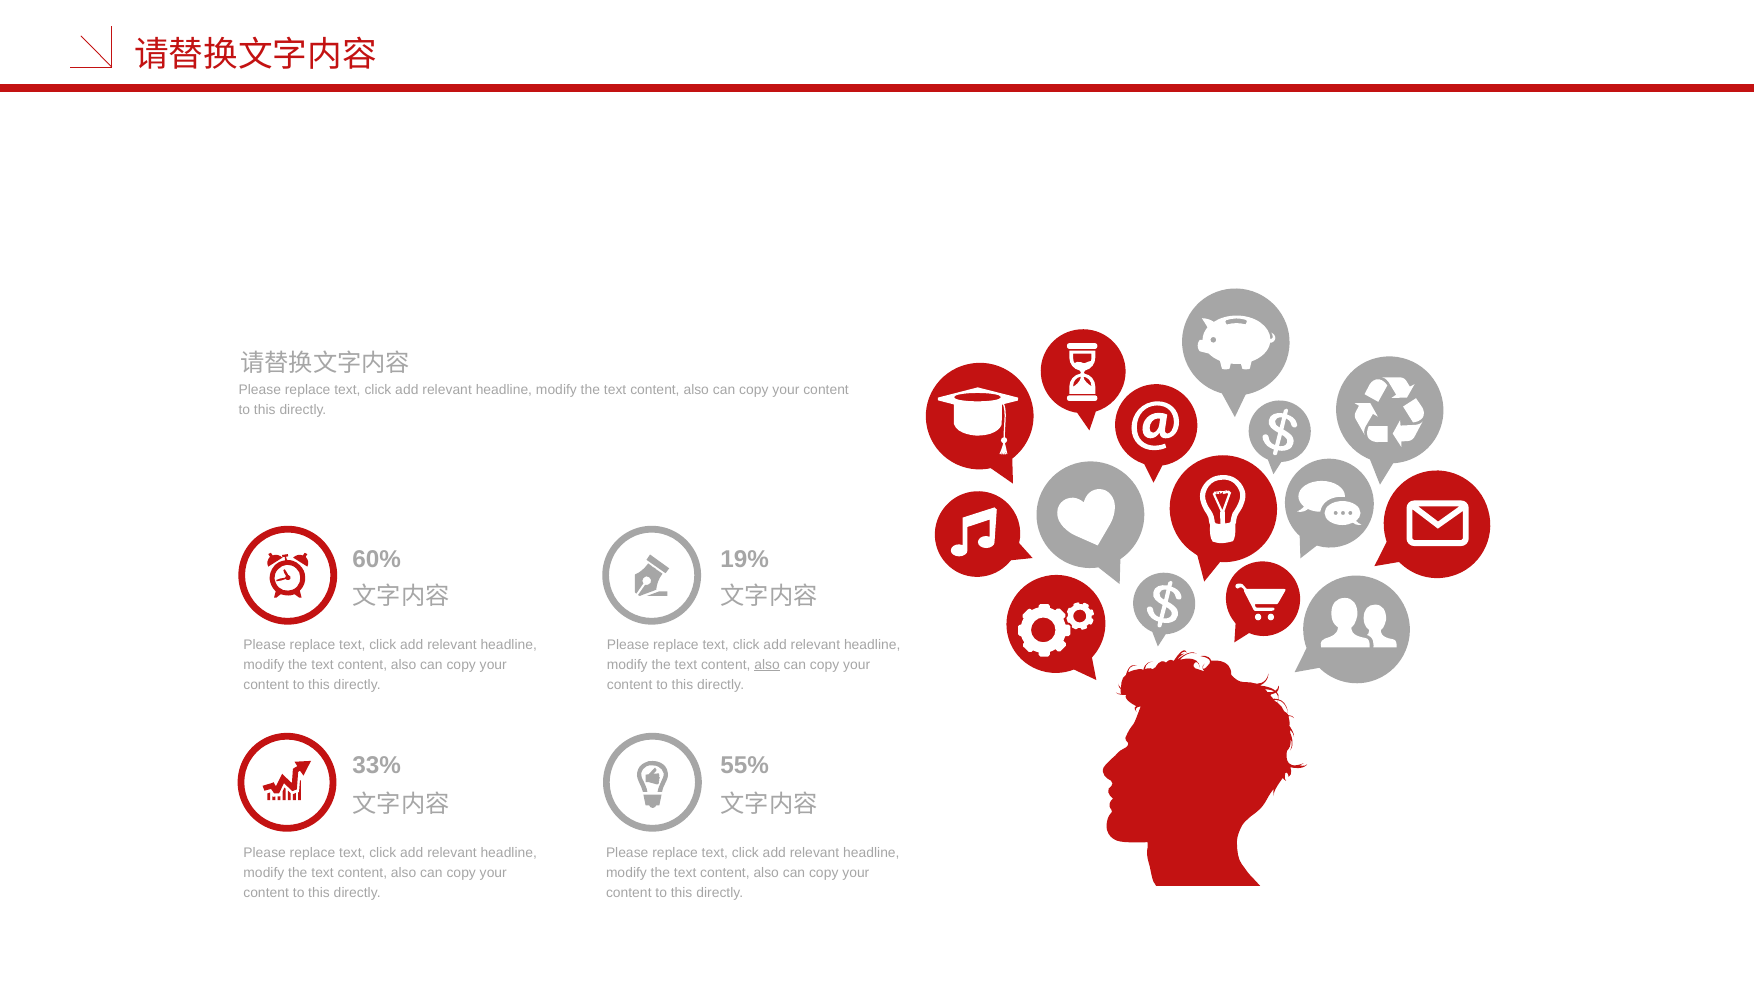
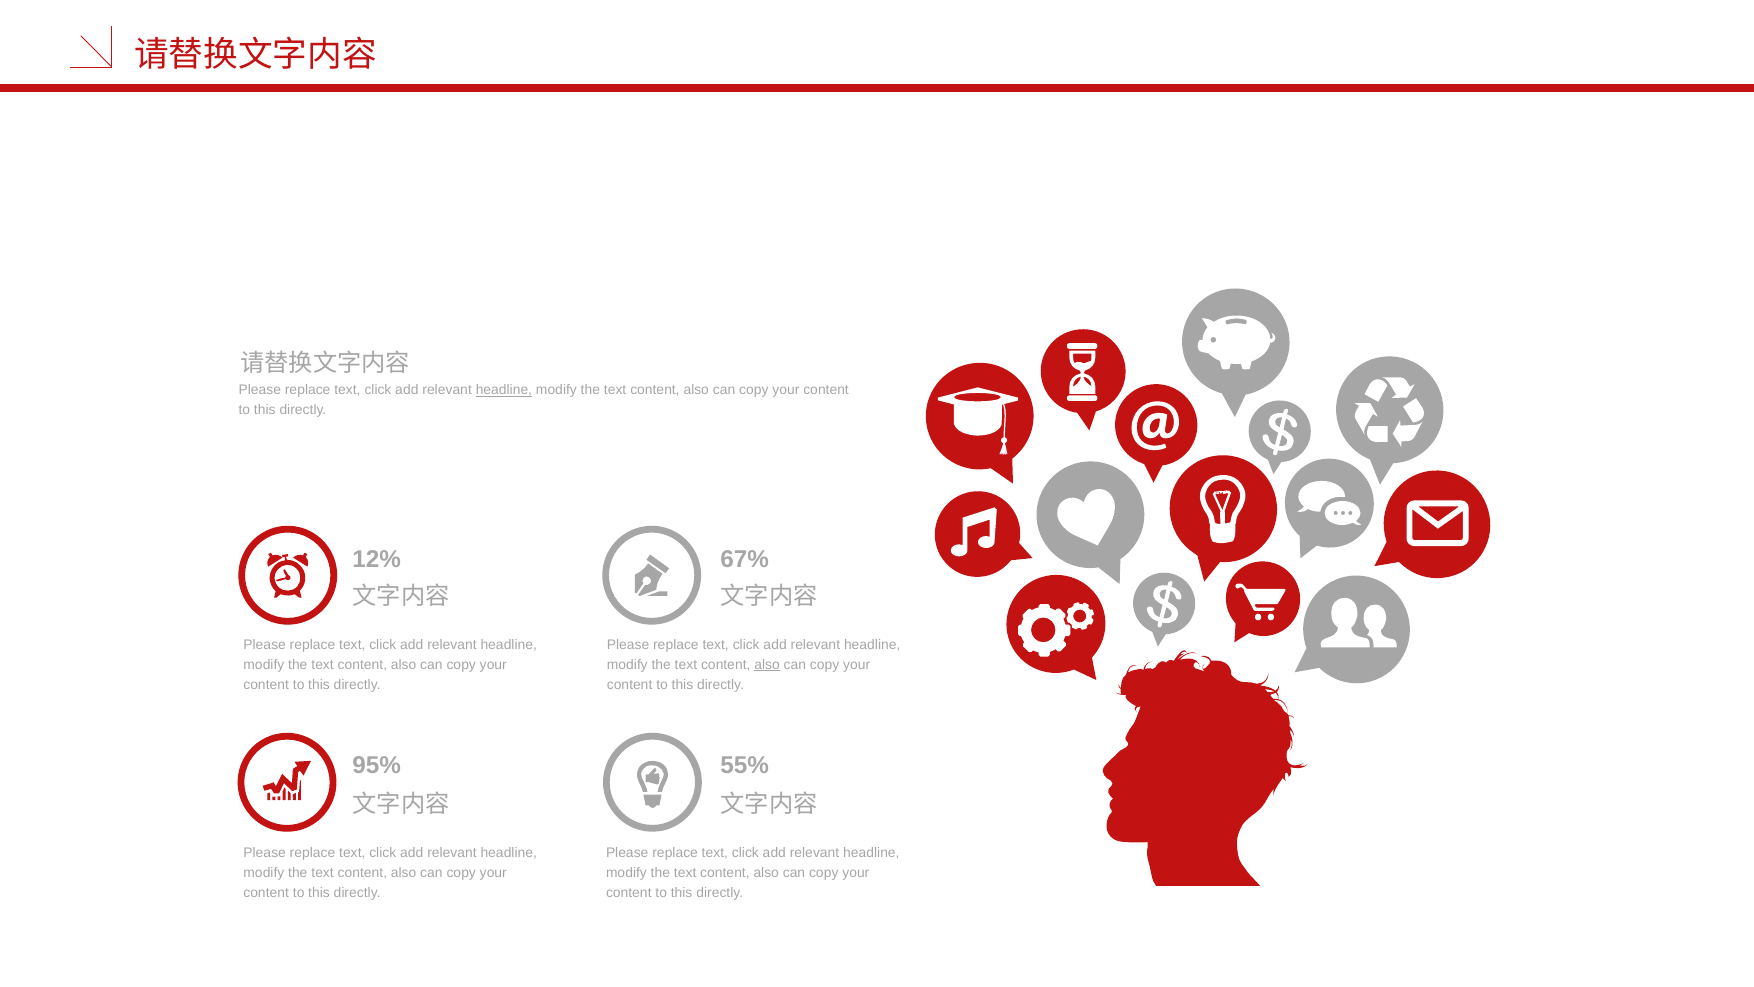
headline underline: none -> present (504, 390)
60%: 60% -> 12% (377, 559)
19%: 19% -> 67% (745, 559)
33%: 33% -> 95% (377, 765)
